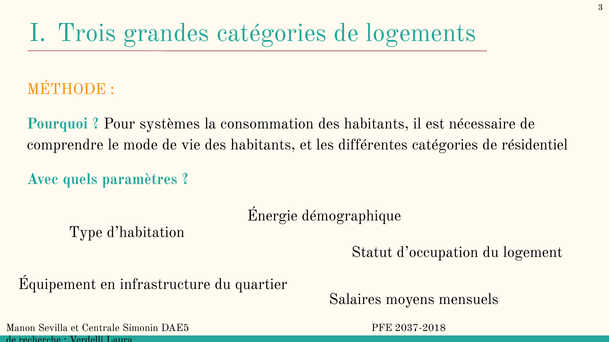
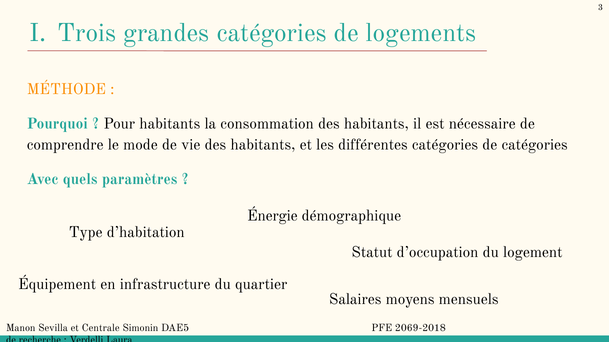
Pour systèmes: systèmes -> habitants (170, 124)
de résidentiel: résidentiel -> catégories (535, 145)
2037-2018: 2037-2018 -> 2069-2018 (420, 329)
